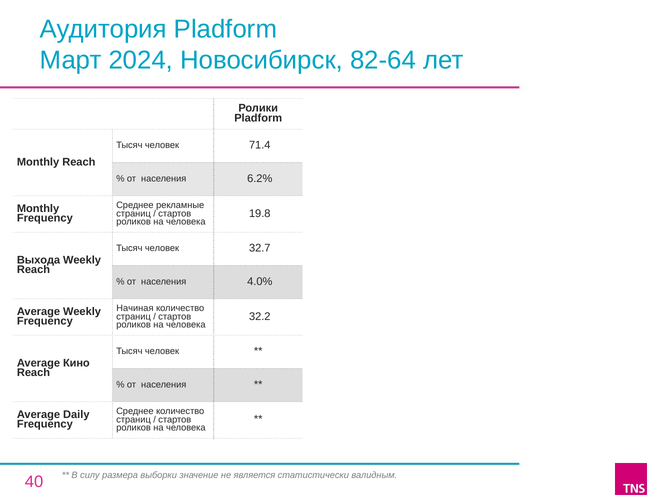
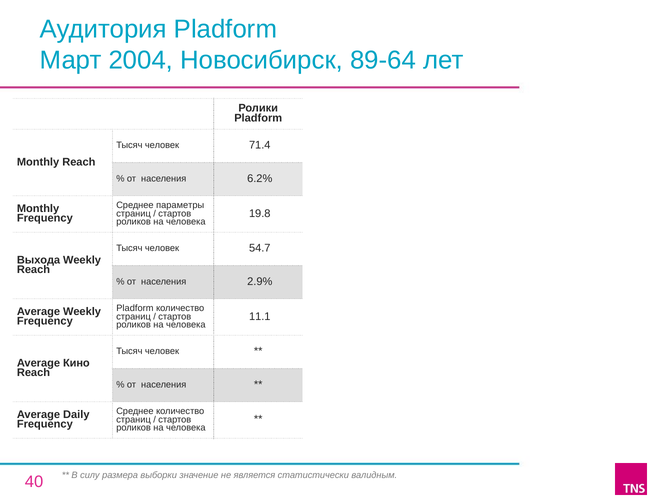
2024: 2024 -> 2004 (141, 60)
82-64: 82-64 -> 89-64 (383, 60)
рекламные: рекламные -> параметры (180, 205)
32.7: 32.7 -> 54.7 (260, 248)
4.0%: 4.0% -> 2.9% (260, 282)
Начиная: Начиная -> Pladform (135, 308)
32.2: 32.2 -> 11.1 (260, 316)
